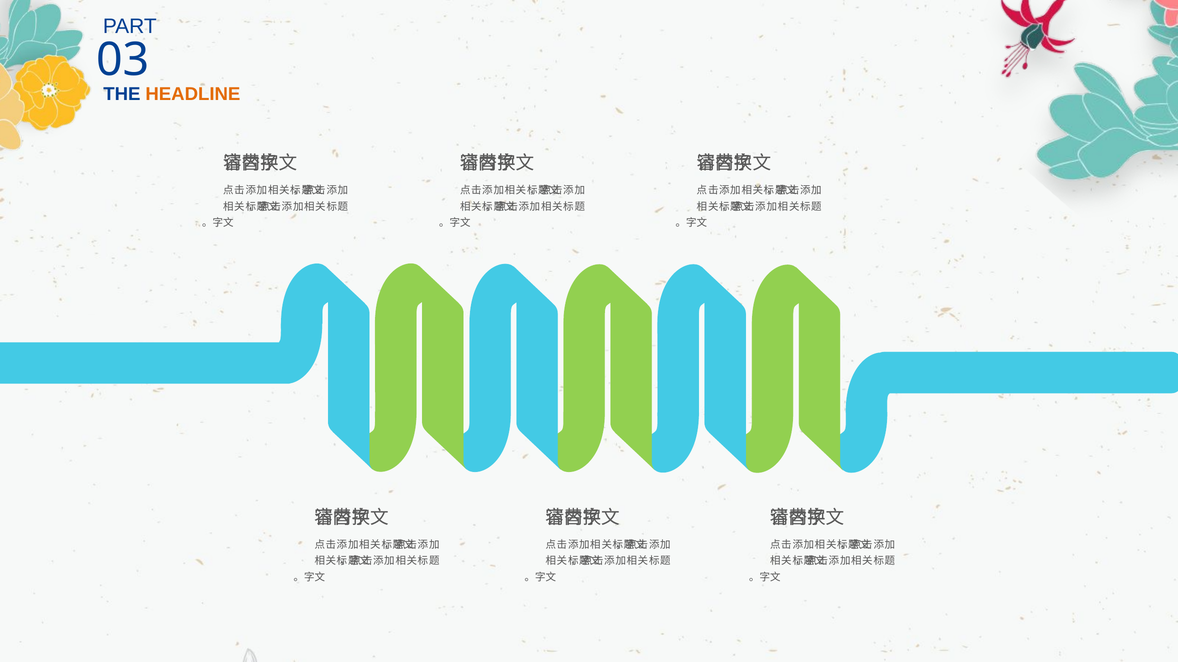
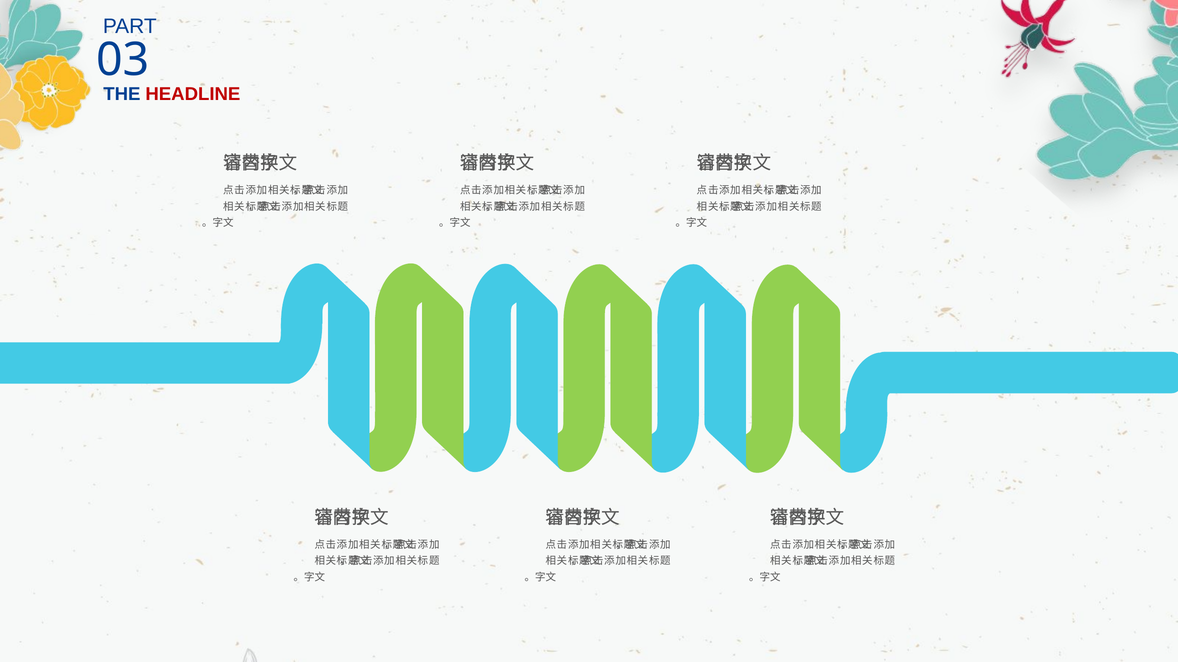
HEADLINE colour: orange -> red (193, 94)
